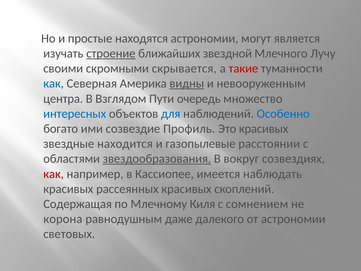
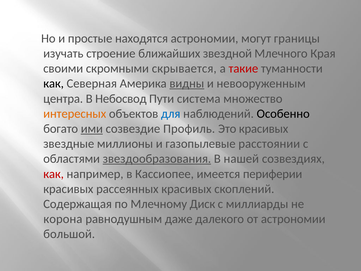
является: является -> границы (297, 38)
строение underline: present -> none (111, 53)
Лучу: Лучу -> Края (323, 53)
как colour: blue -> black (54, 83)
Взглядом: Взглядом -> Небосвод (121, 99)
очередь: очередь -> система (199, 99)
интересных colour: blue -> orange (75, 114)
Особенно colour: blue -> black (283, 114)
ими underline: none -> present (92, 129)
находится: находится -> миллионы (125, 144)
вокруг: вокруг -> нашей (241, 159)
наблюдать: наблюдать -> периферии (273, 174)
Киля: Киля -> Диск (202, 204)
сомнением: сомнением -> миллиарды (257, 204)
световых: световых -> большой (69, 234)
